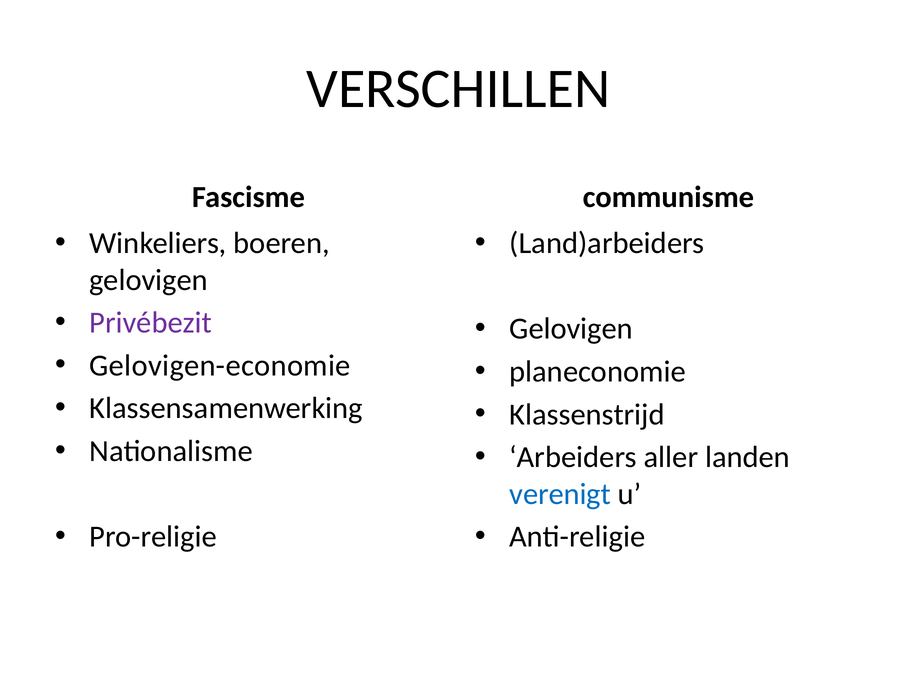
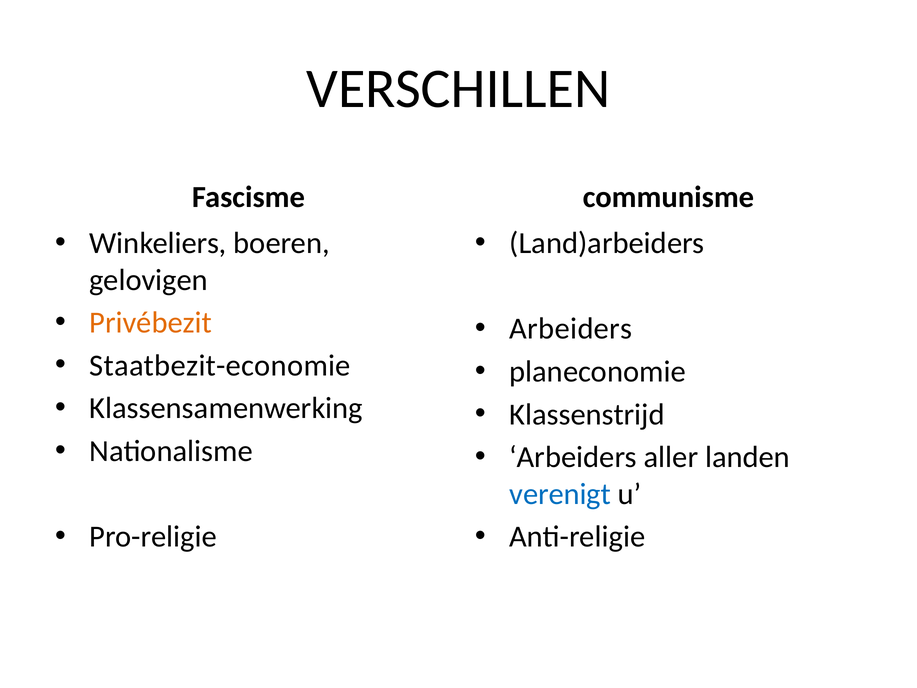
Privébezit colour: purple -> orange (151, 323)
Gelovigen: Gelovigen -> Arbeiders (571, 329)
Gelovigen-economie: Gelovigen-economie -> Staatbezit-economie (220, 365)
